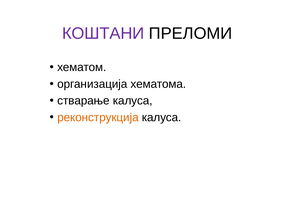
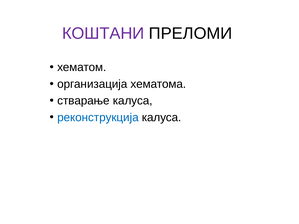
реконструкција colour: orange -> blue (98, 118)
